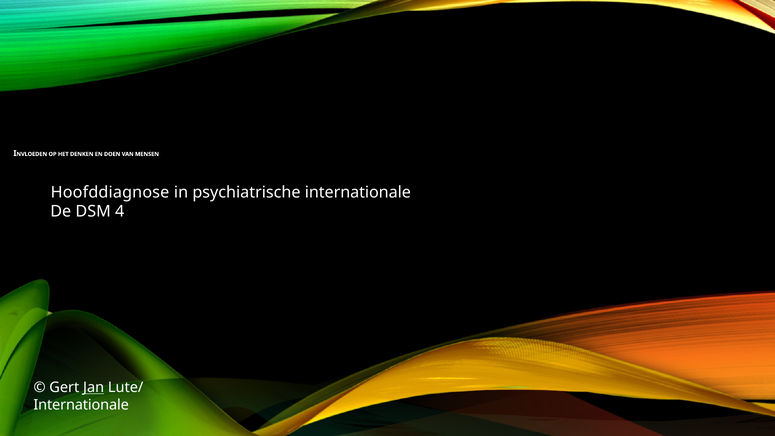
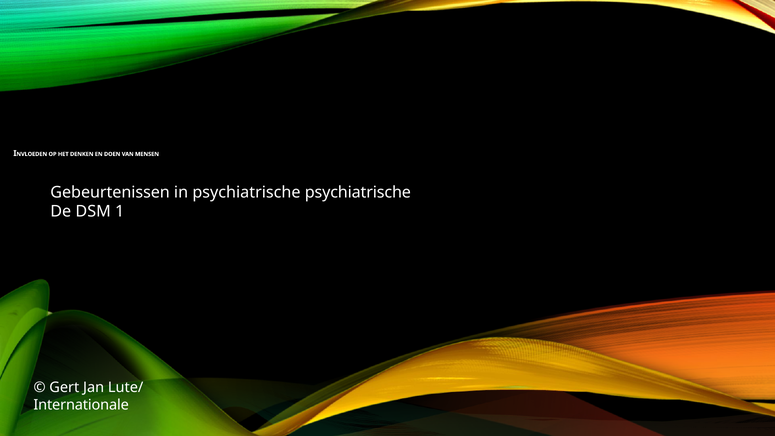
Hoofddiagnose: Hoofddiagnose -> Gebeurtenissen (110, 192)
psychiatrische internationale: internationale -> psychiatrische (358, 192)
4: 4 -> 1 (120, 212)
Jan underline: present -> none (94, 387)
